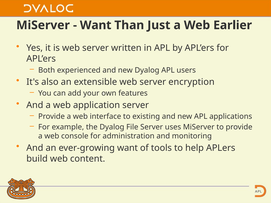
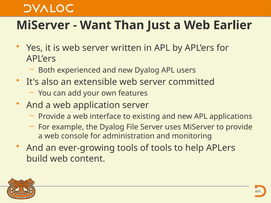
encryption: encryption -> committed (192, 82)
ever-growing want: want -> tools (127, 148)
